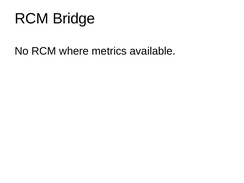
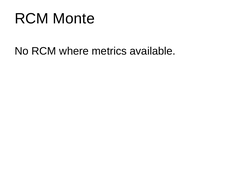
Bridge: Bridge -> Monte (74, 19)
